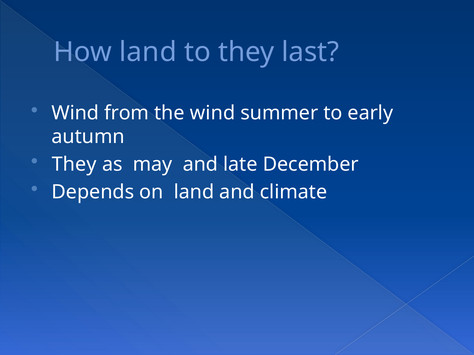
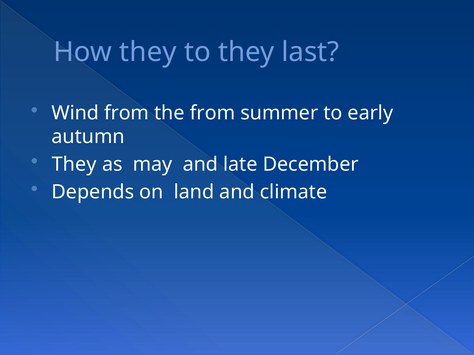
How land: land -> they (148, 52)
the wind: wind -> from (213, 113)
